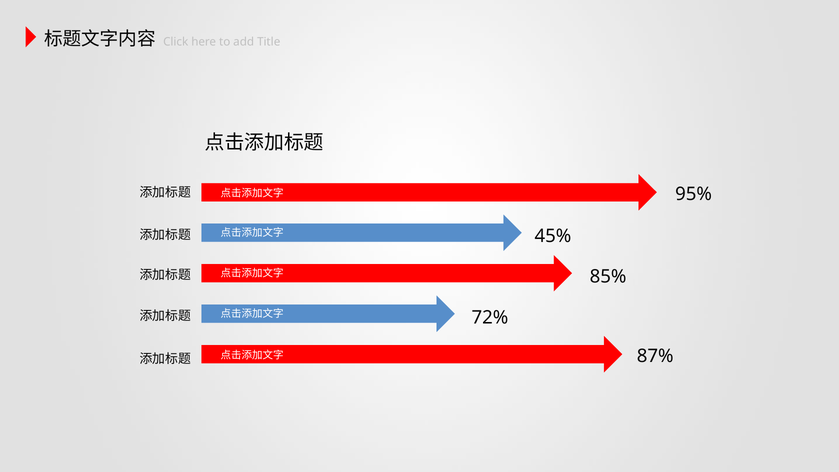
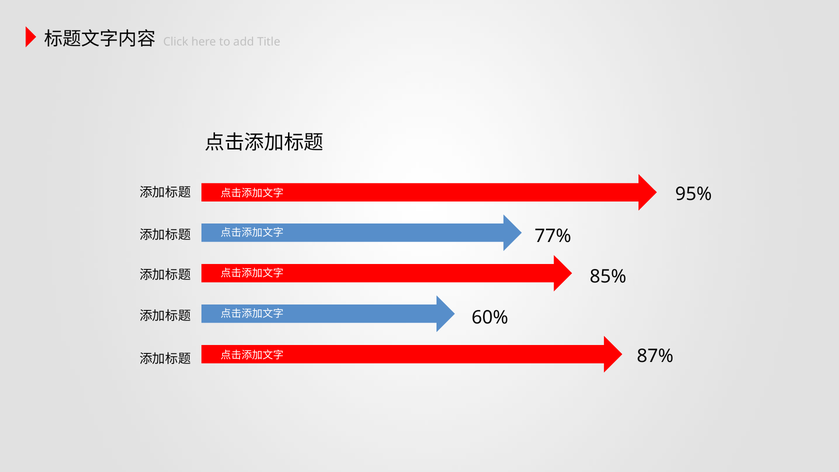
45%: 45% -> 77% (553, 236)
72%: 72% -> 60% (490, 317)
